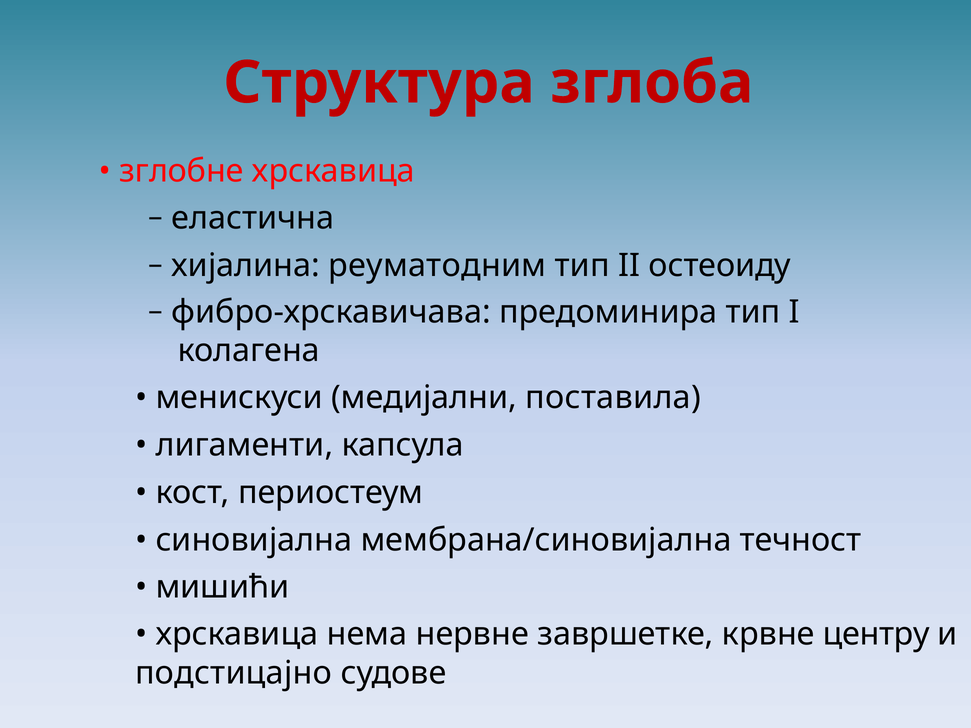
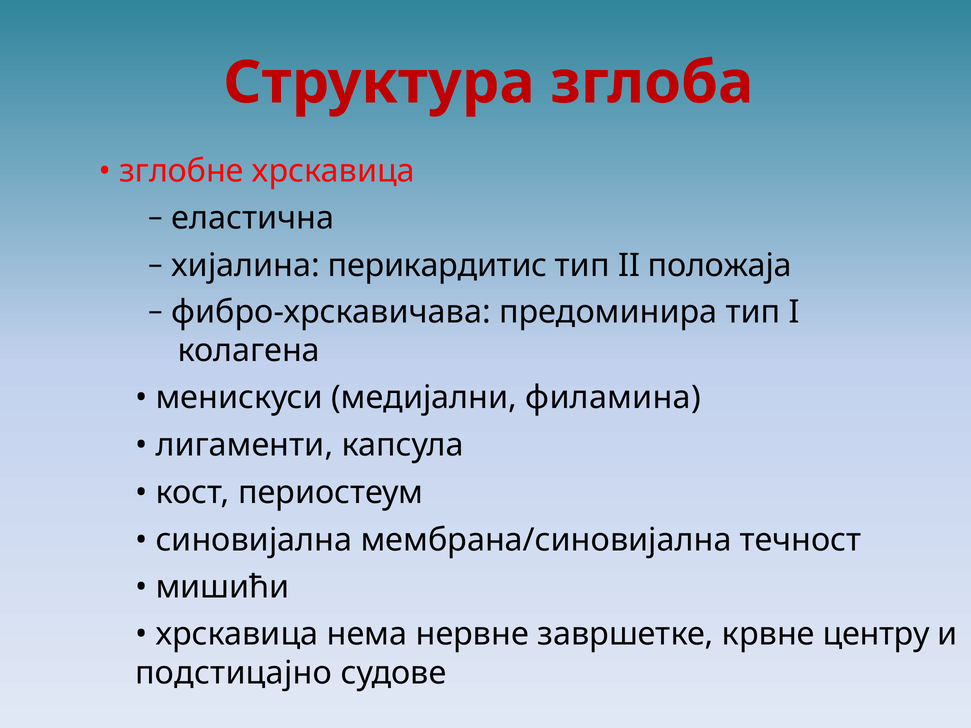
реуматодним: реуматодним -> перикардитис (438, 266)
oстеоиду: oстеоиду -> положаја (720, 266)
поставила: поставила -> филамина (613, 398)
